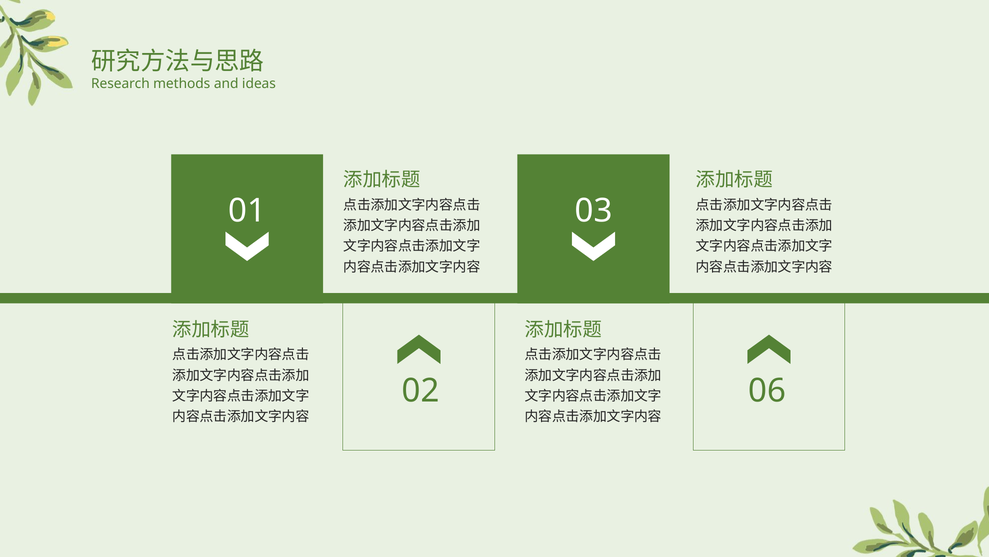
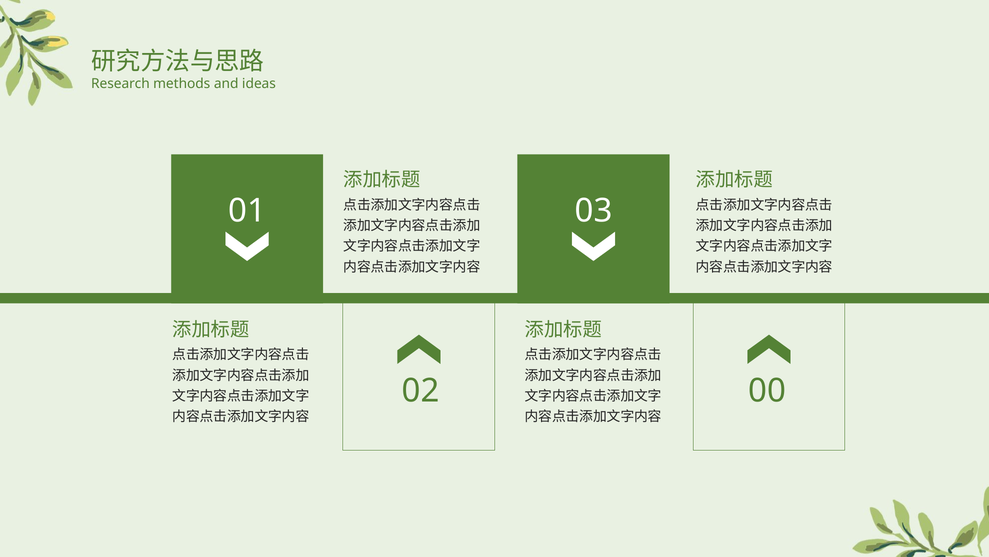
06: 06 -> 00 (767, 390)
